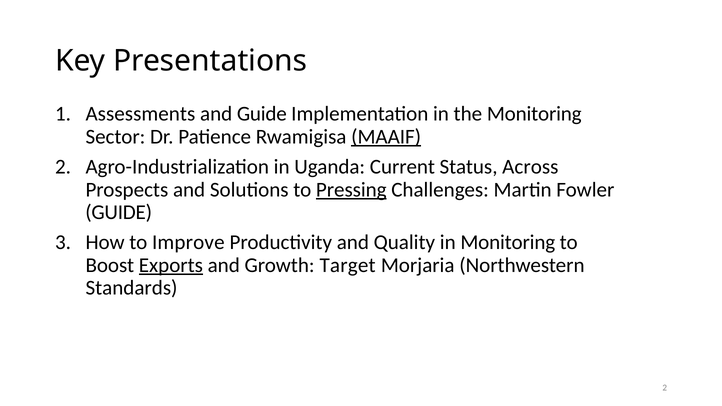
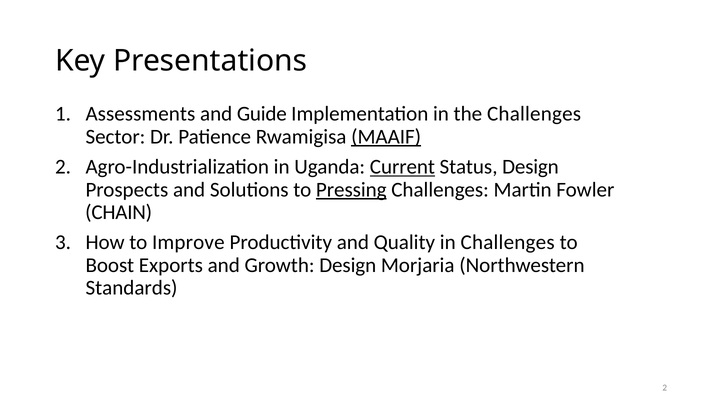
the Monitoring: Monitoring -> Challenges (534, 114)
Current underline: none -> present (402, 167)
Status Across: Across -> Design (530, 167)
GUIDE: GUIDE -> CHAIN (119, 212)
in Monitoring: Monitoring -> Challenges (508, 243)
Exports underline: present -> none (171, 265)
Growth Target: Target -> Design (348, 265)
